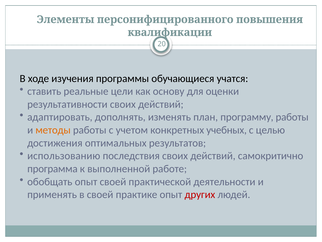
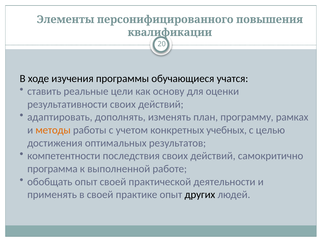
программу работы: работы -> рамках (292, 117)
использованию: использованию -> компетентности (64, 156)
других colour: red -> black (200, 194)
